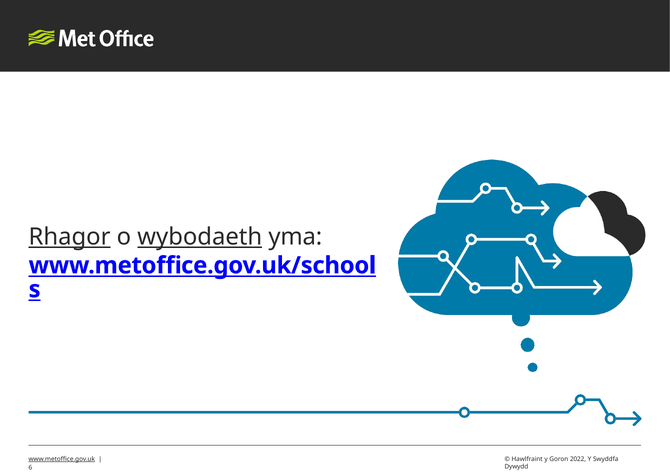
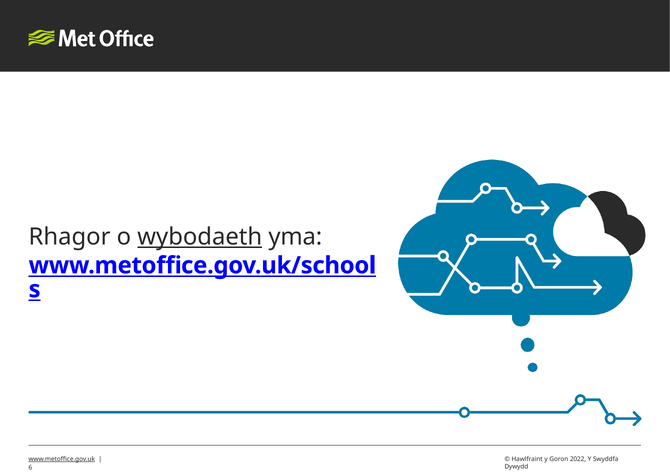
Rhagor underline: present -> none (70, 237)
